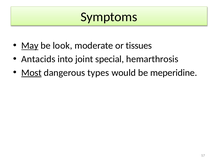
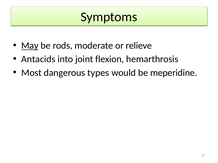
look: look -> rods (63, 46)
tissues: tissues -> relieve (139, 46)
special: special -> flexion (110, 59)
Most underline: present -> none (31, 73)
